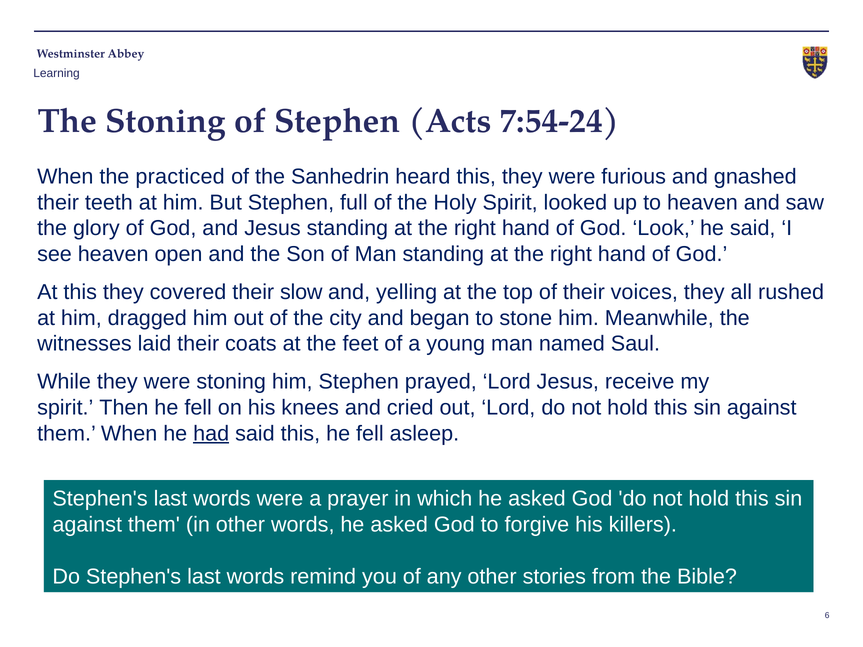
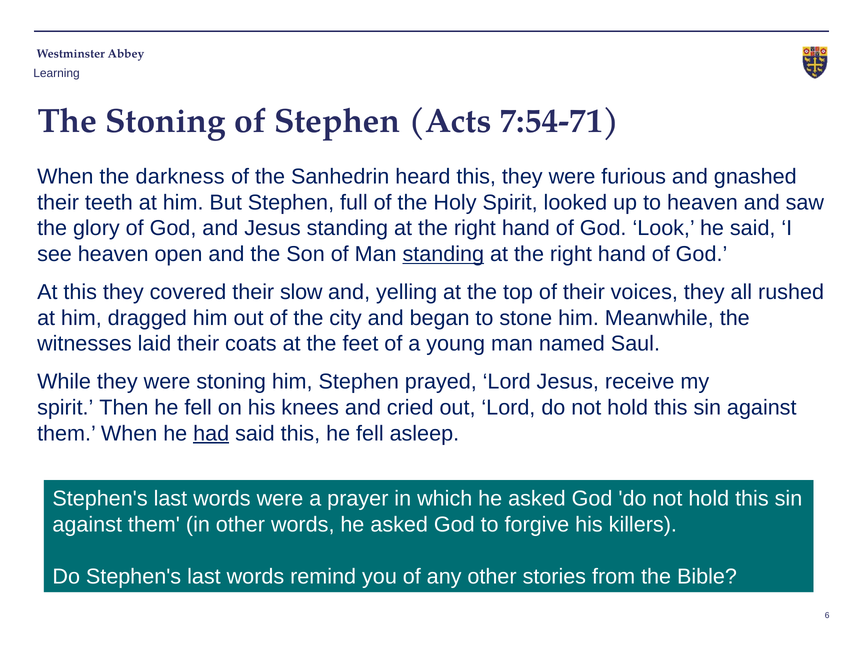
7:54-24: 7:54-24 -> 7:54-71 (560, 121)
practiced: practiced -> darkness (180, 177)
standing underline: none -> present (443, 254)
